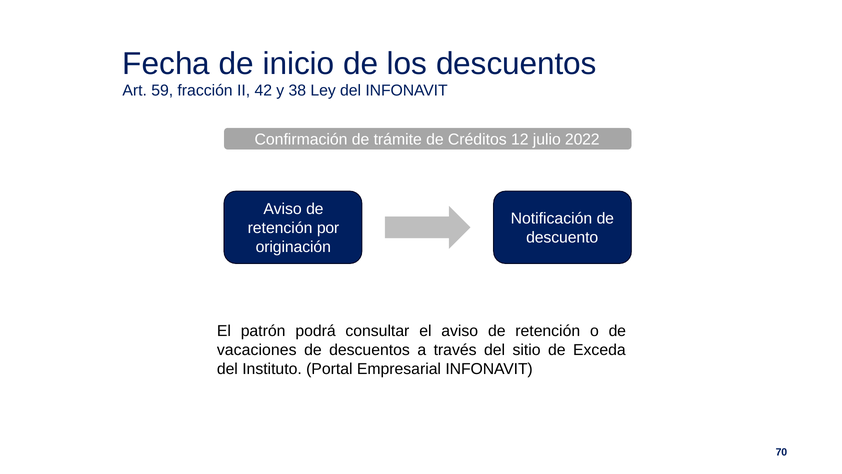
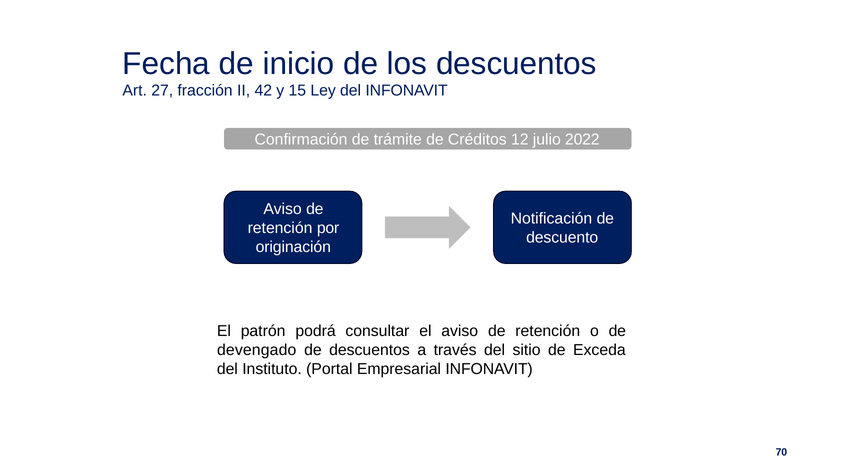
59: 59 -> 27 (162, 91)
38: 38 -> 15 (297, 91)
vacaciones: vacaciones -> devengado (257, 350)
